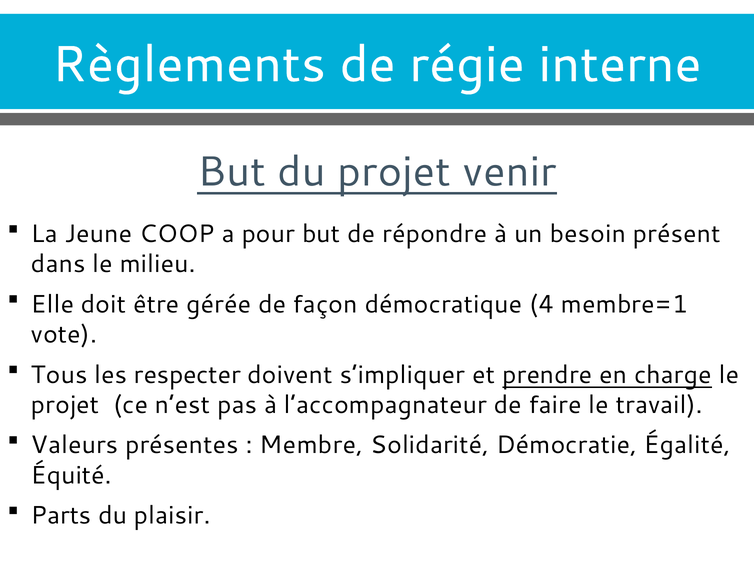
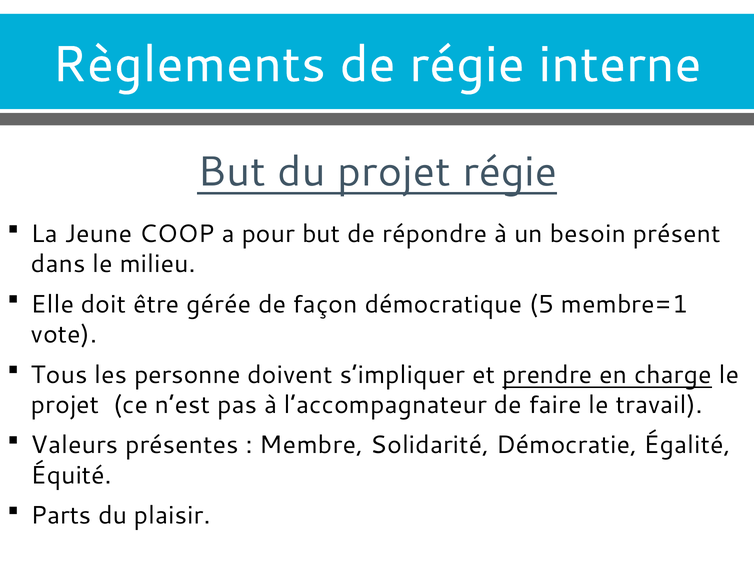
projet venir: venir -> régie (510, 172)
4: 4 -> 5 (542, 304)
respecter: respecter -> personne (187, 374)
